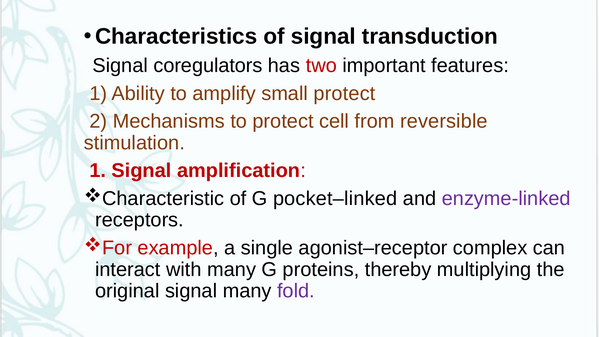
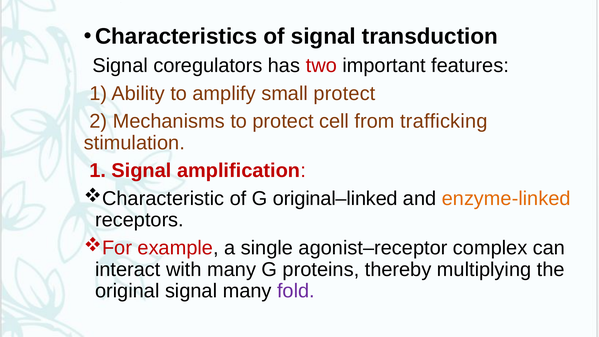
reversible: reversible -> trafficking (444, 121)
pocket–linked: pocket–linked -> original–linked (335, 198)
enzyme-linked colour: purple -> orange (506, 198)
